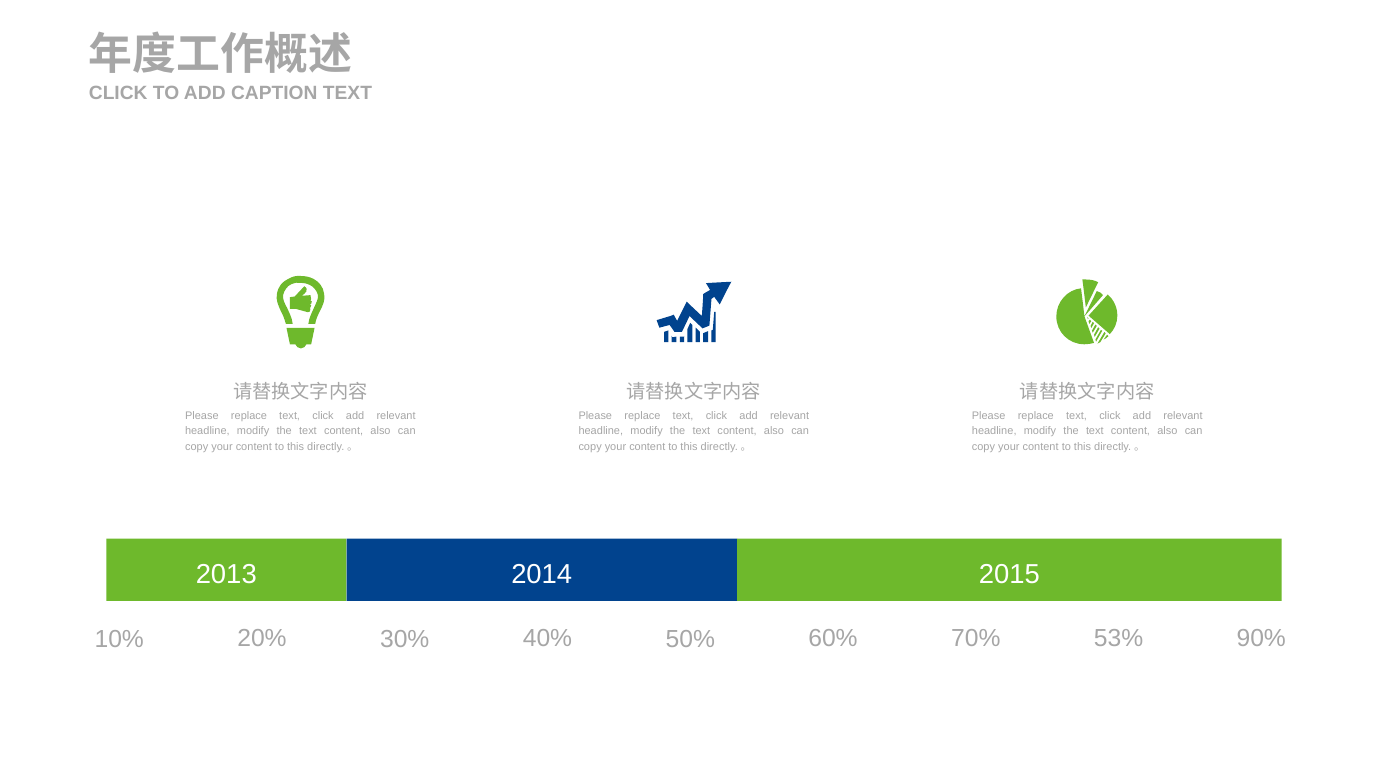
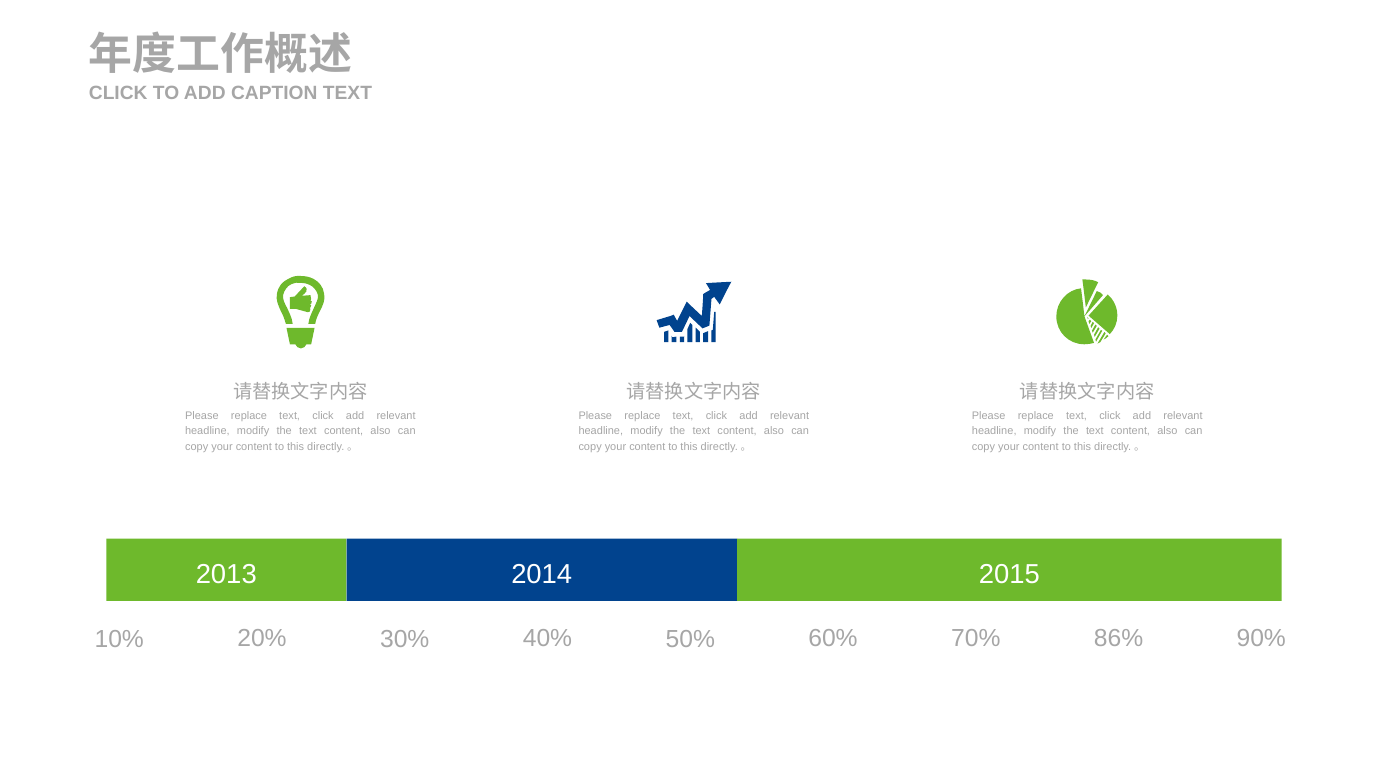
53%: 53% -> 86% (1119, 639)
